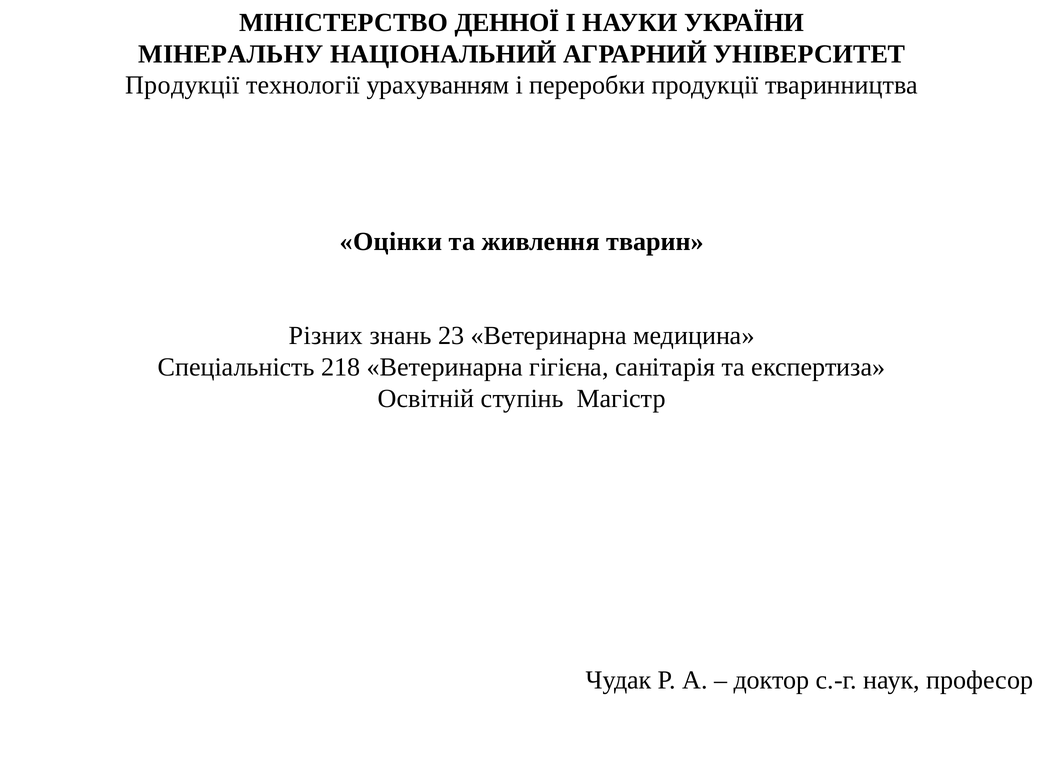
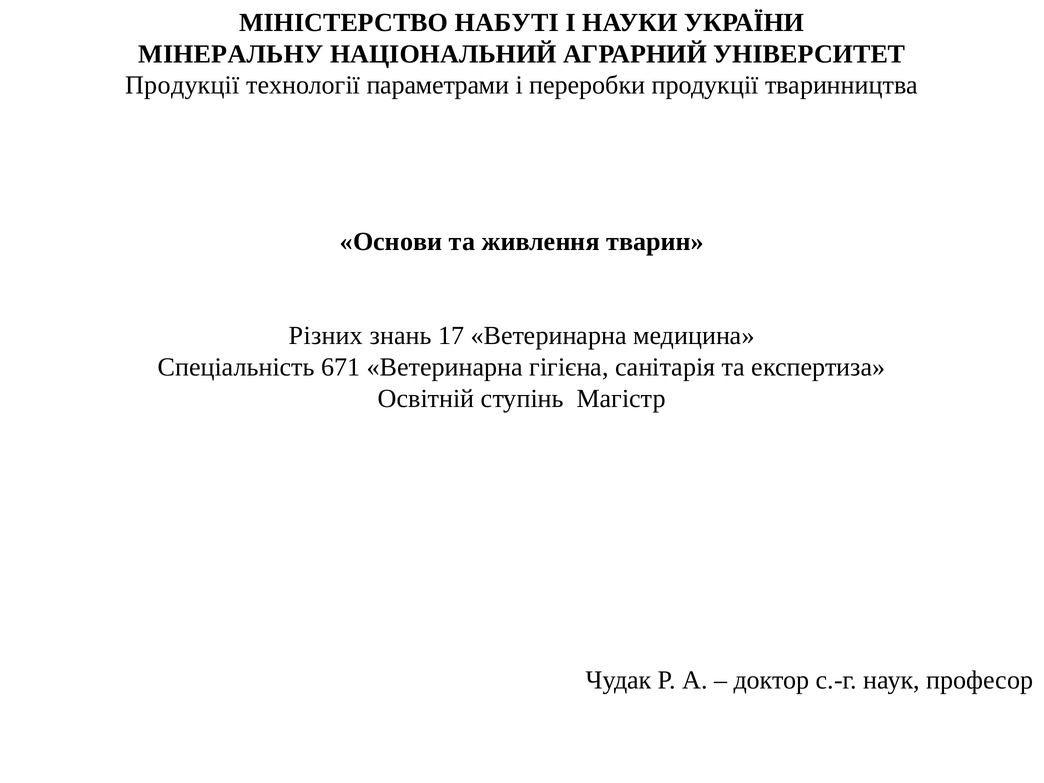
ДЕННОЇ: ДЕННОЇ -> НАБУТІ (507, 23)
урахуванням: урахуванням -> параметрами (438, 85)
Оцінки: Оцінки -> Основи (391, 242)
23: 23 -> 17 (451, 336)
218: 218 -> 671 (341, 367)
